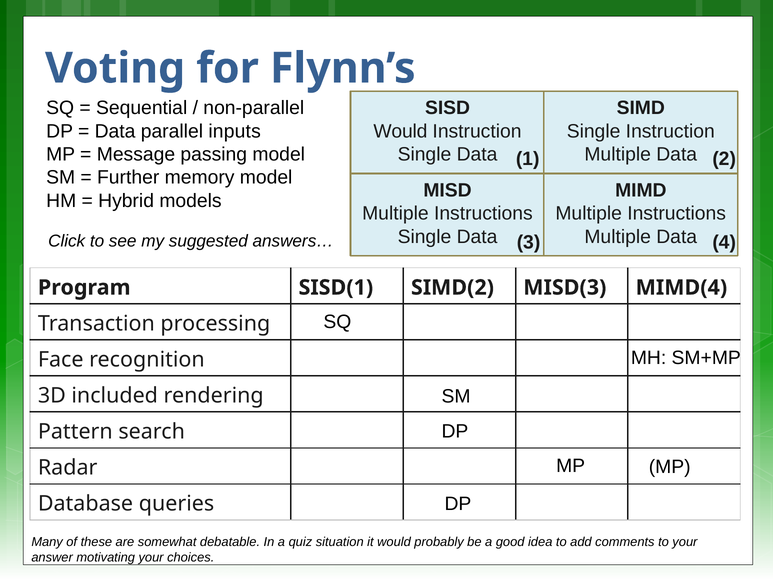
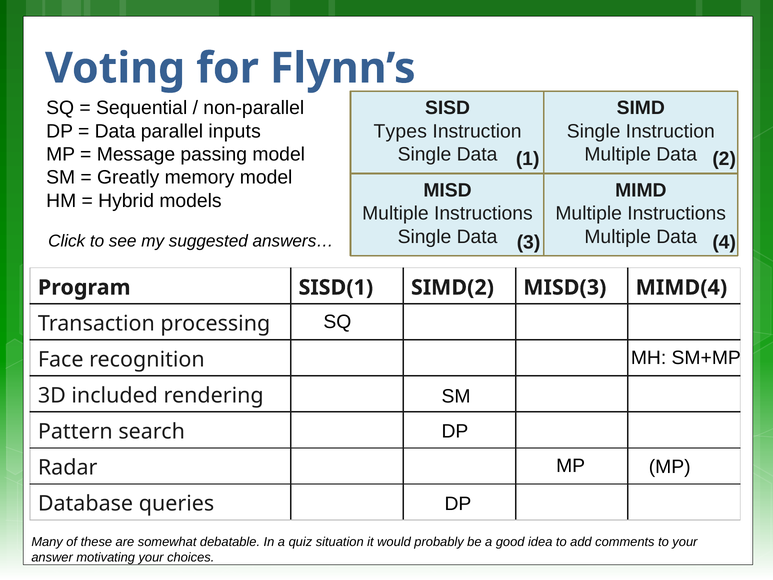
Would: Would -> Types (400, 131)
Further: Further -> Greatly (128, 177)
